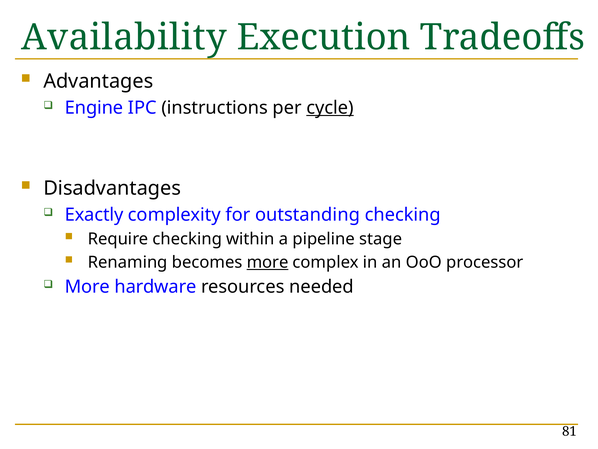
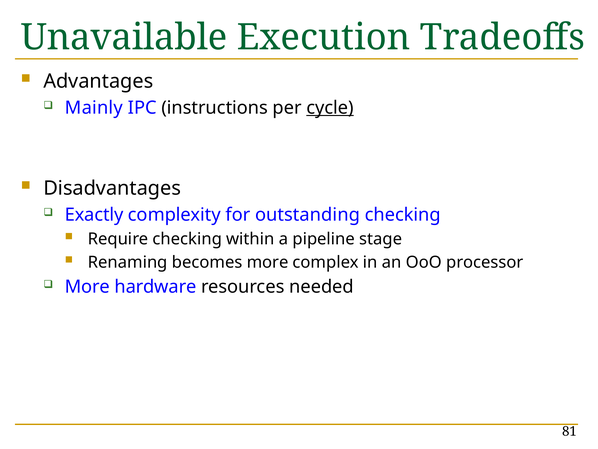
Availability: Availability -> Unavailable (124, 37)
Engine: Engine -> Mainly (94, 108)
more underline: present -> none (268, 262)
